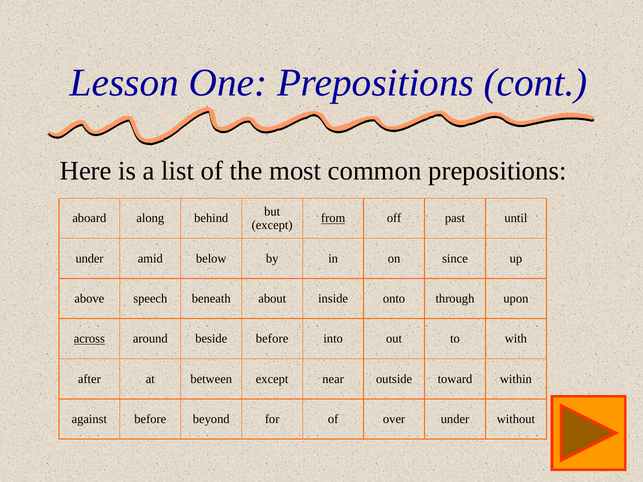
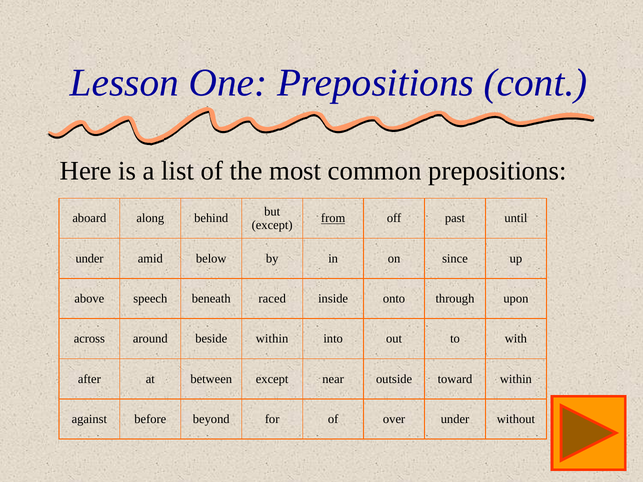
about: about -> raced (272, 299)
across underline: present -> none (89, 339)
beside before: before -> within (272, 339)
